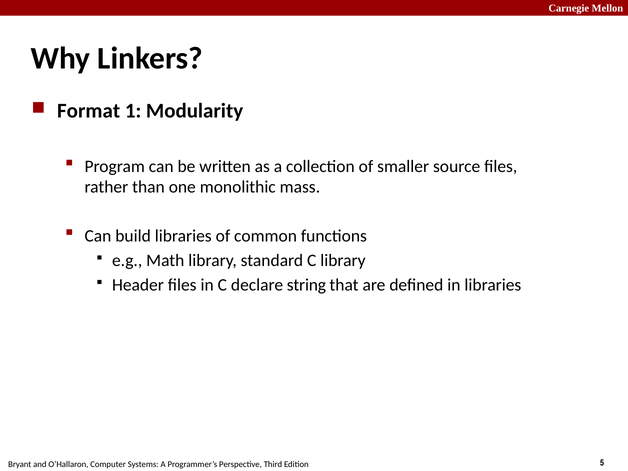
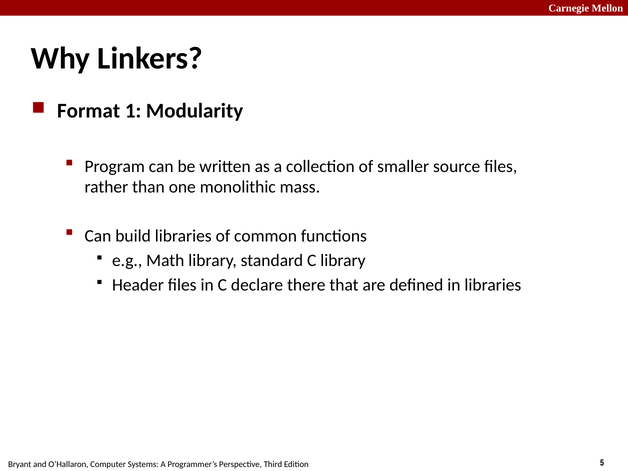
string: string -> there (306, 285)
